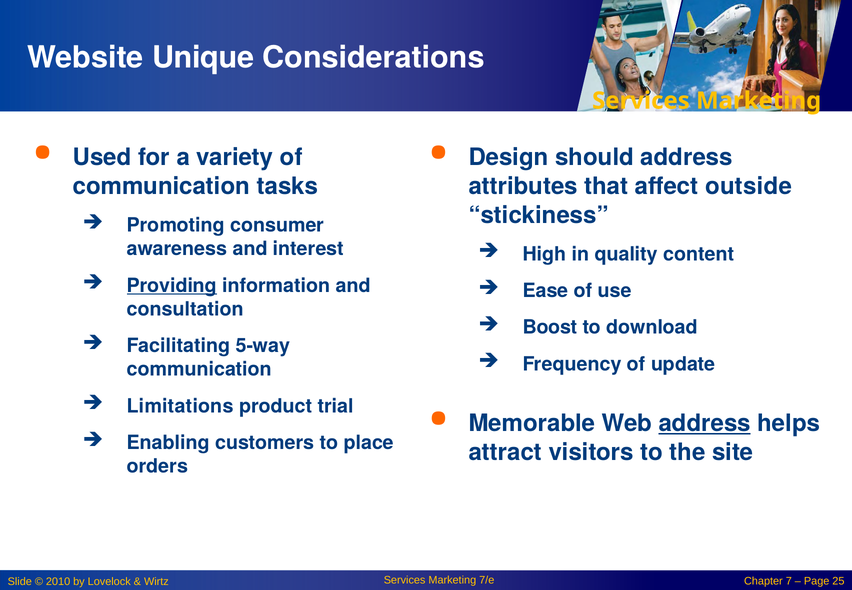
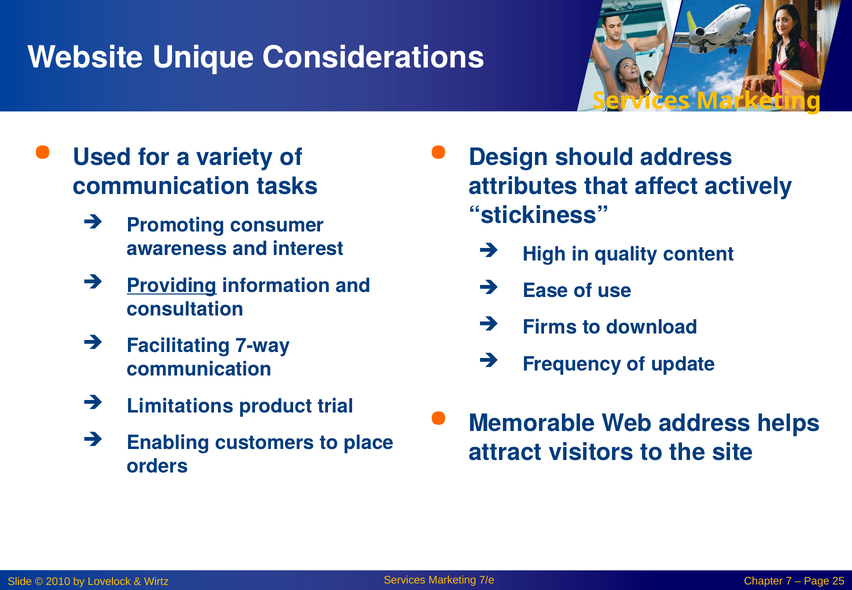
outside: outside -> actively (749, 186)
Boost: Boost -> Firms (550, 328)
5-way: 5-way -> 7-way (263, 346)
address underline: present -> none (705, 424)
